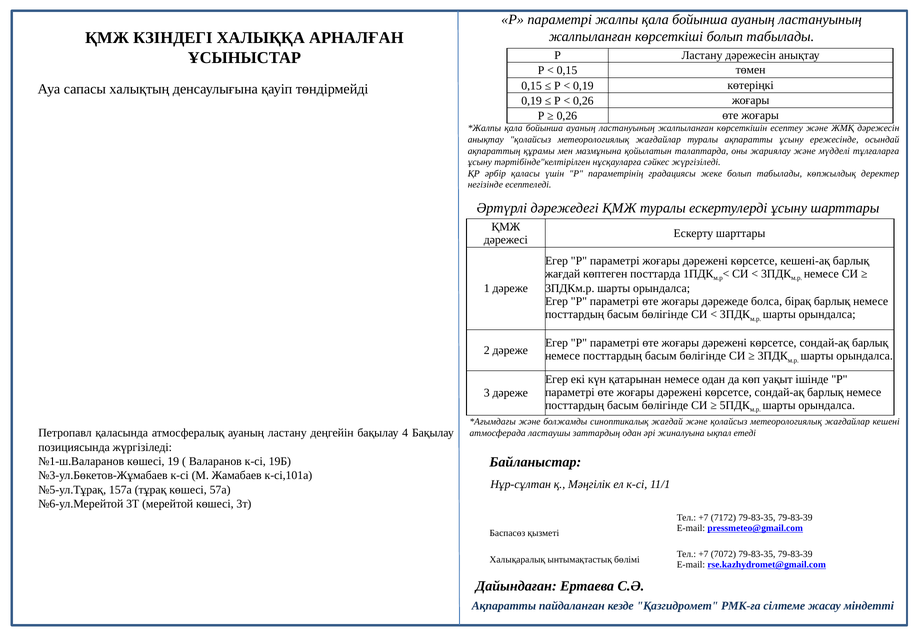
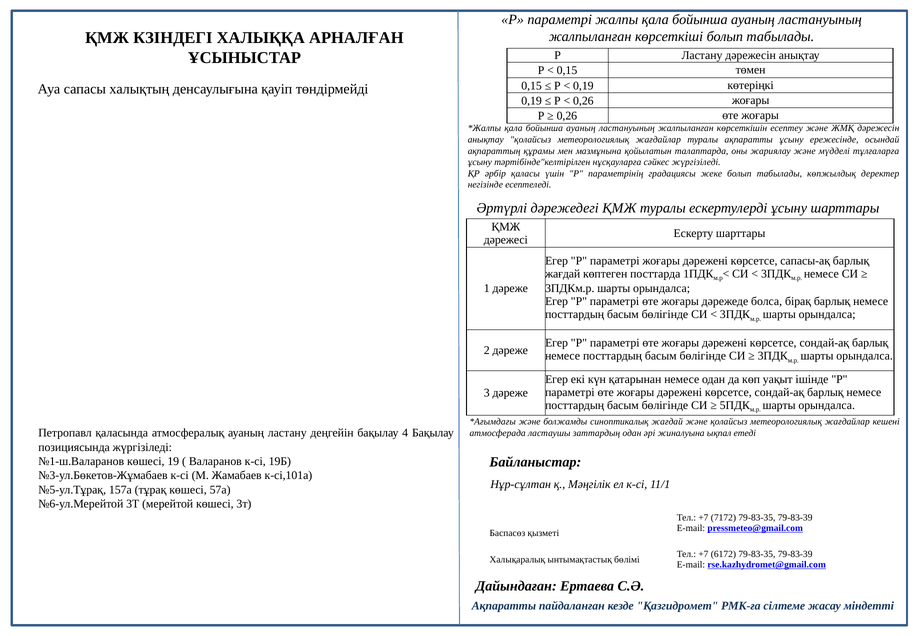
кешені-ақ: кешені-ақ -> сапасы-ақ (805, 261)
7072: 7072 -> 6172 (723, 554)
